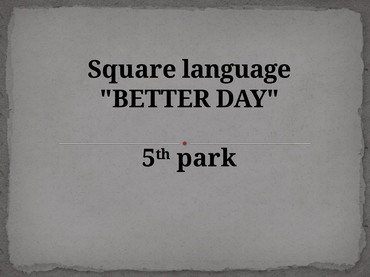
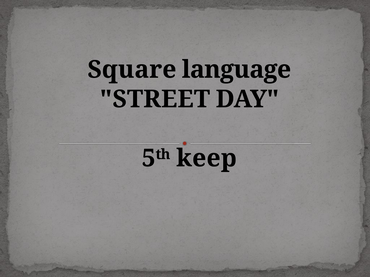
BETTER: BETTER -> STREET (155, 99)
park: park -> keep (206, 159)
